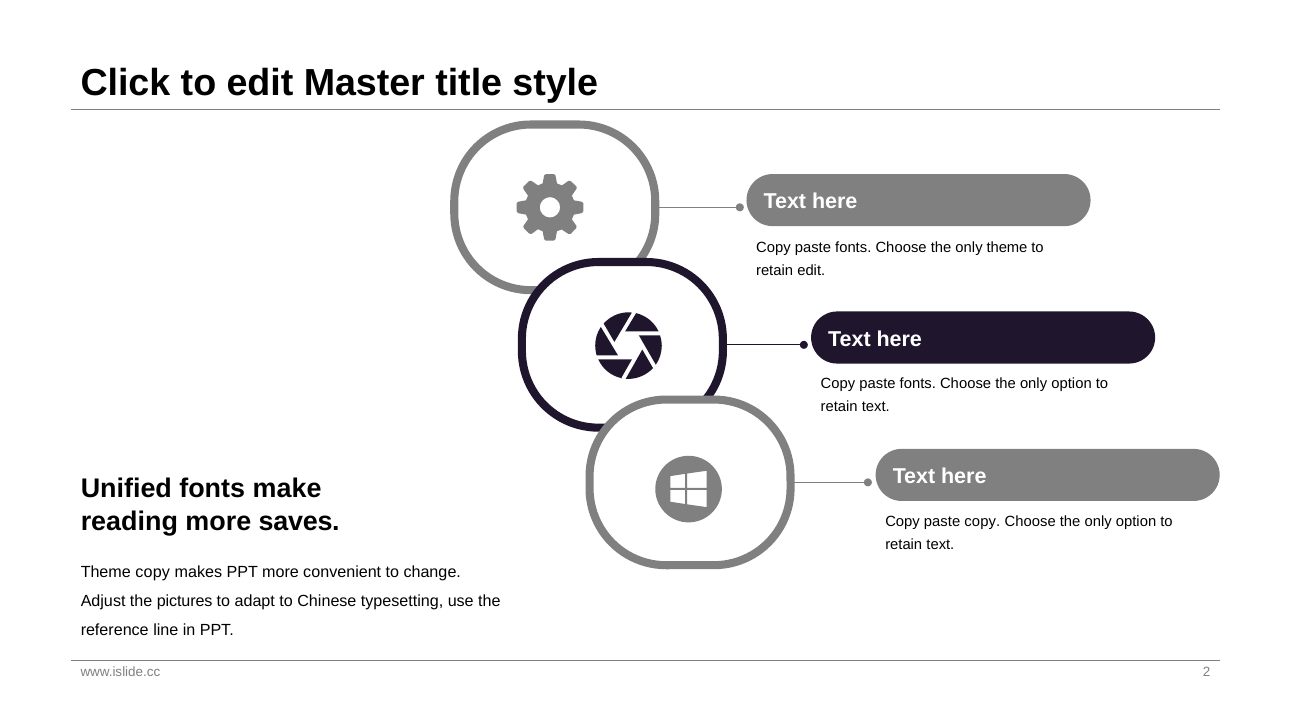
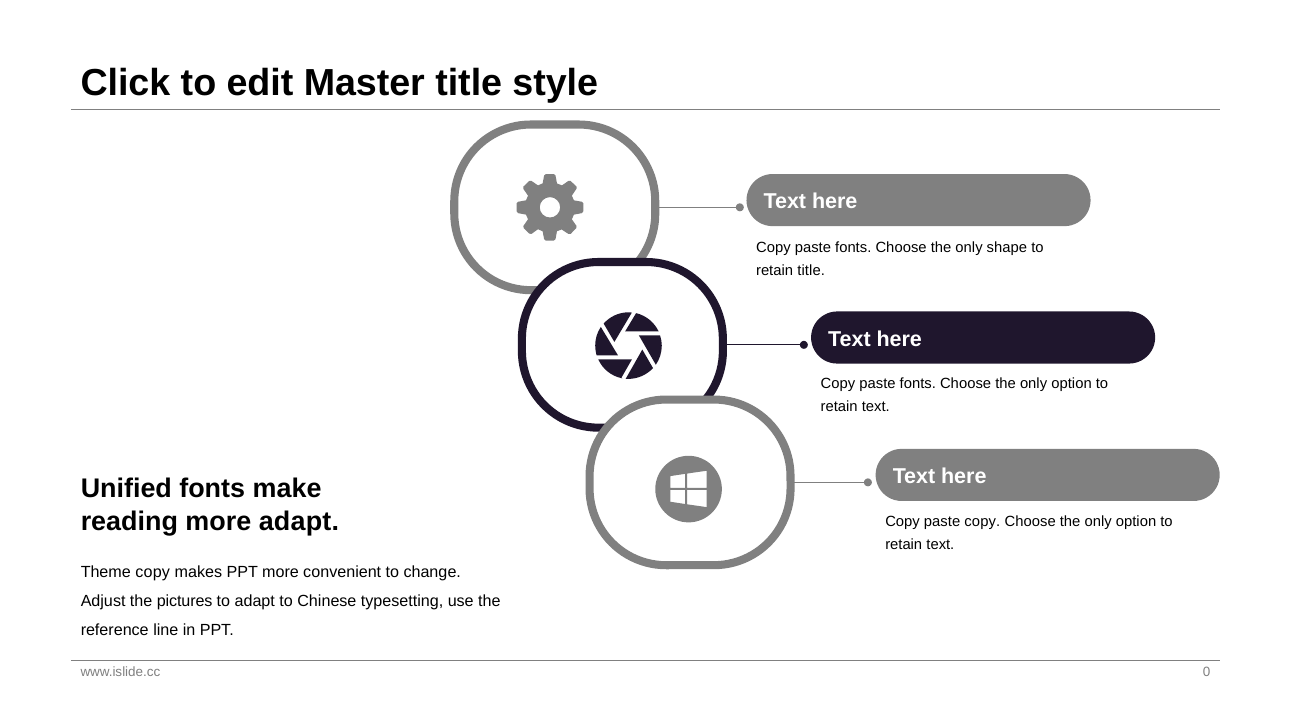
only theme: theme -> shape (1007, 248)
retain edit: edit -> title (811, 271)
more saves: saves -> adapt (299, 521)
2: 2 -> 0 (1206, 673)
